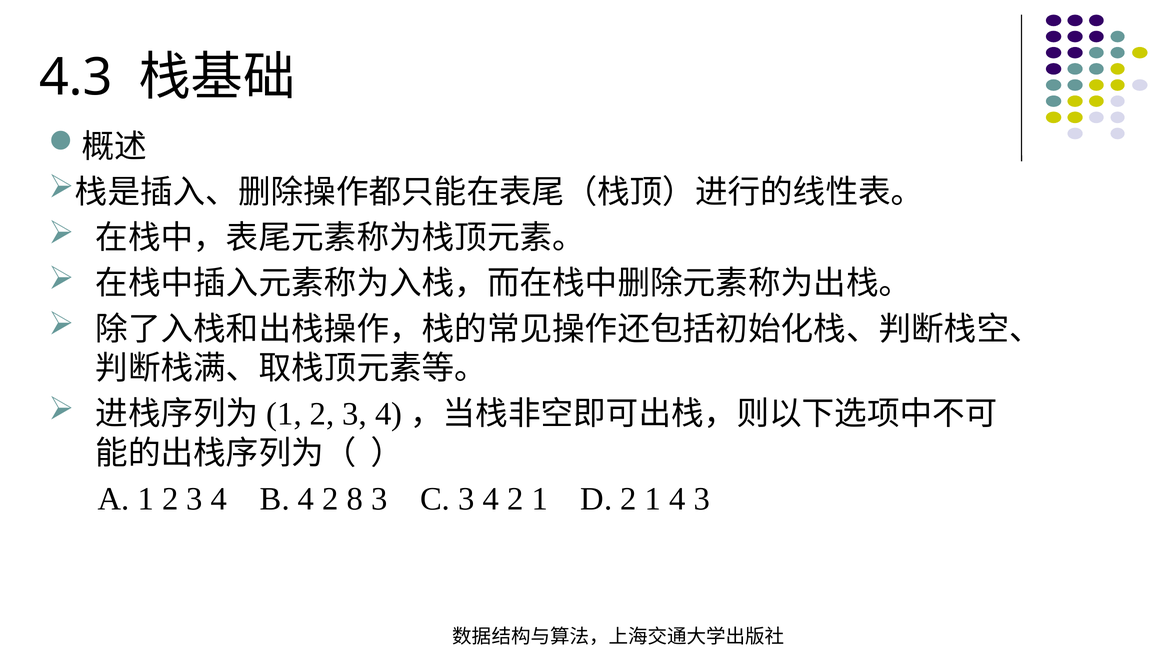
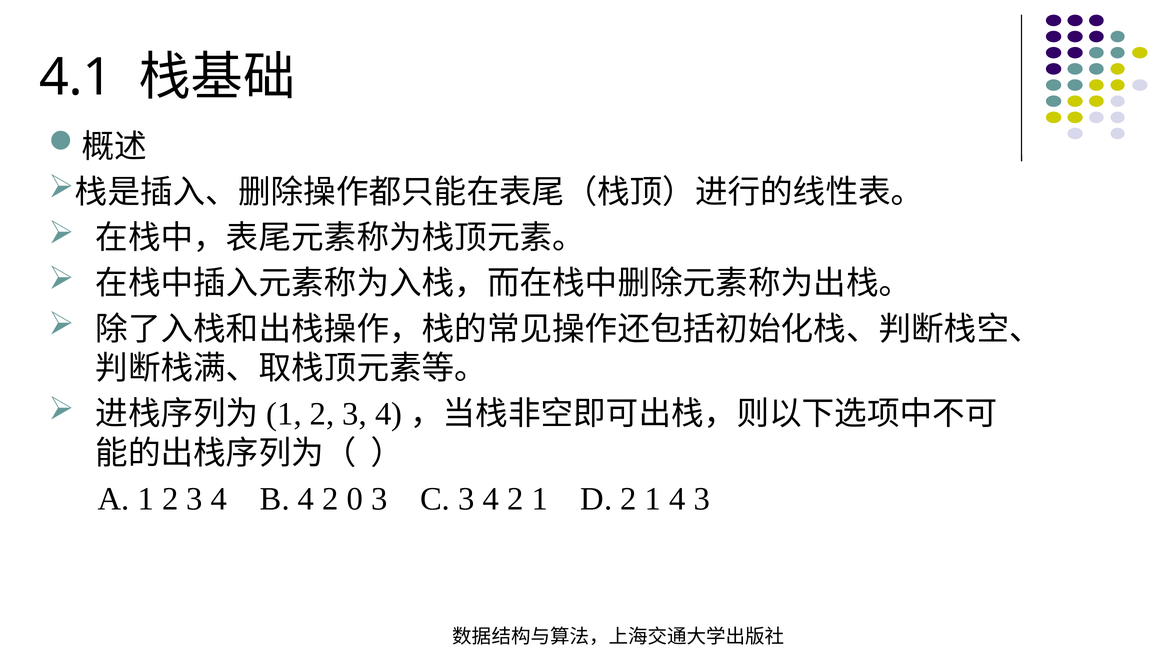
4.3: 4.3 -> 4.1 (76, 77)
8: 8 -> 0 (355, 499)
